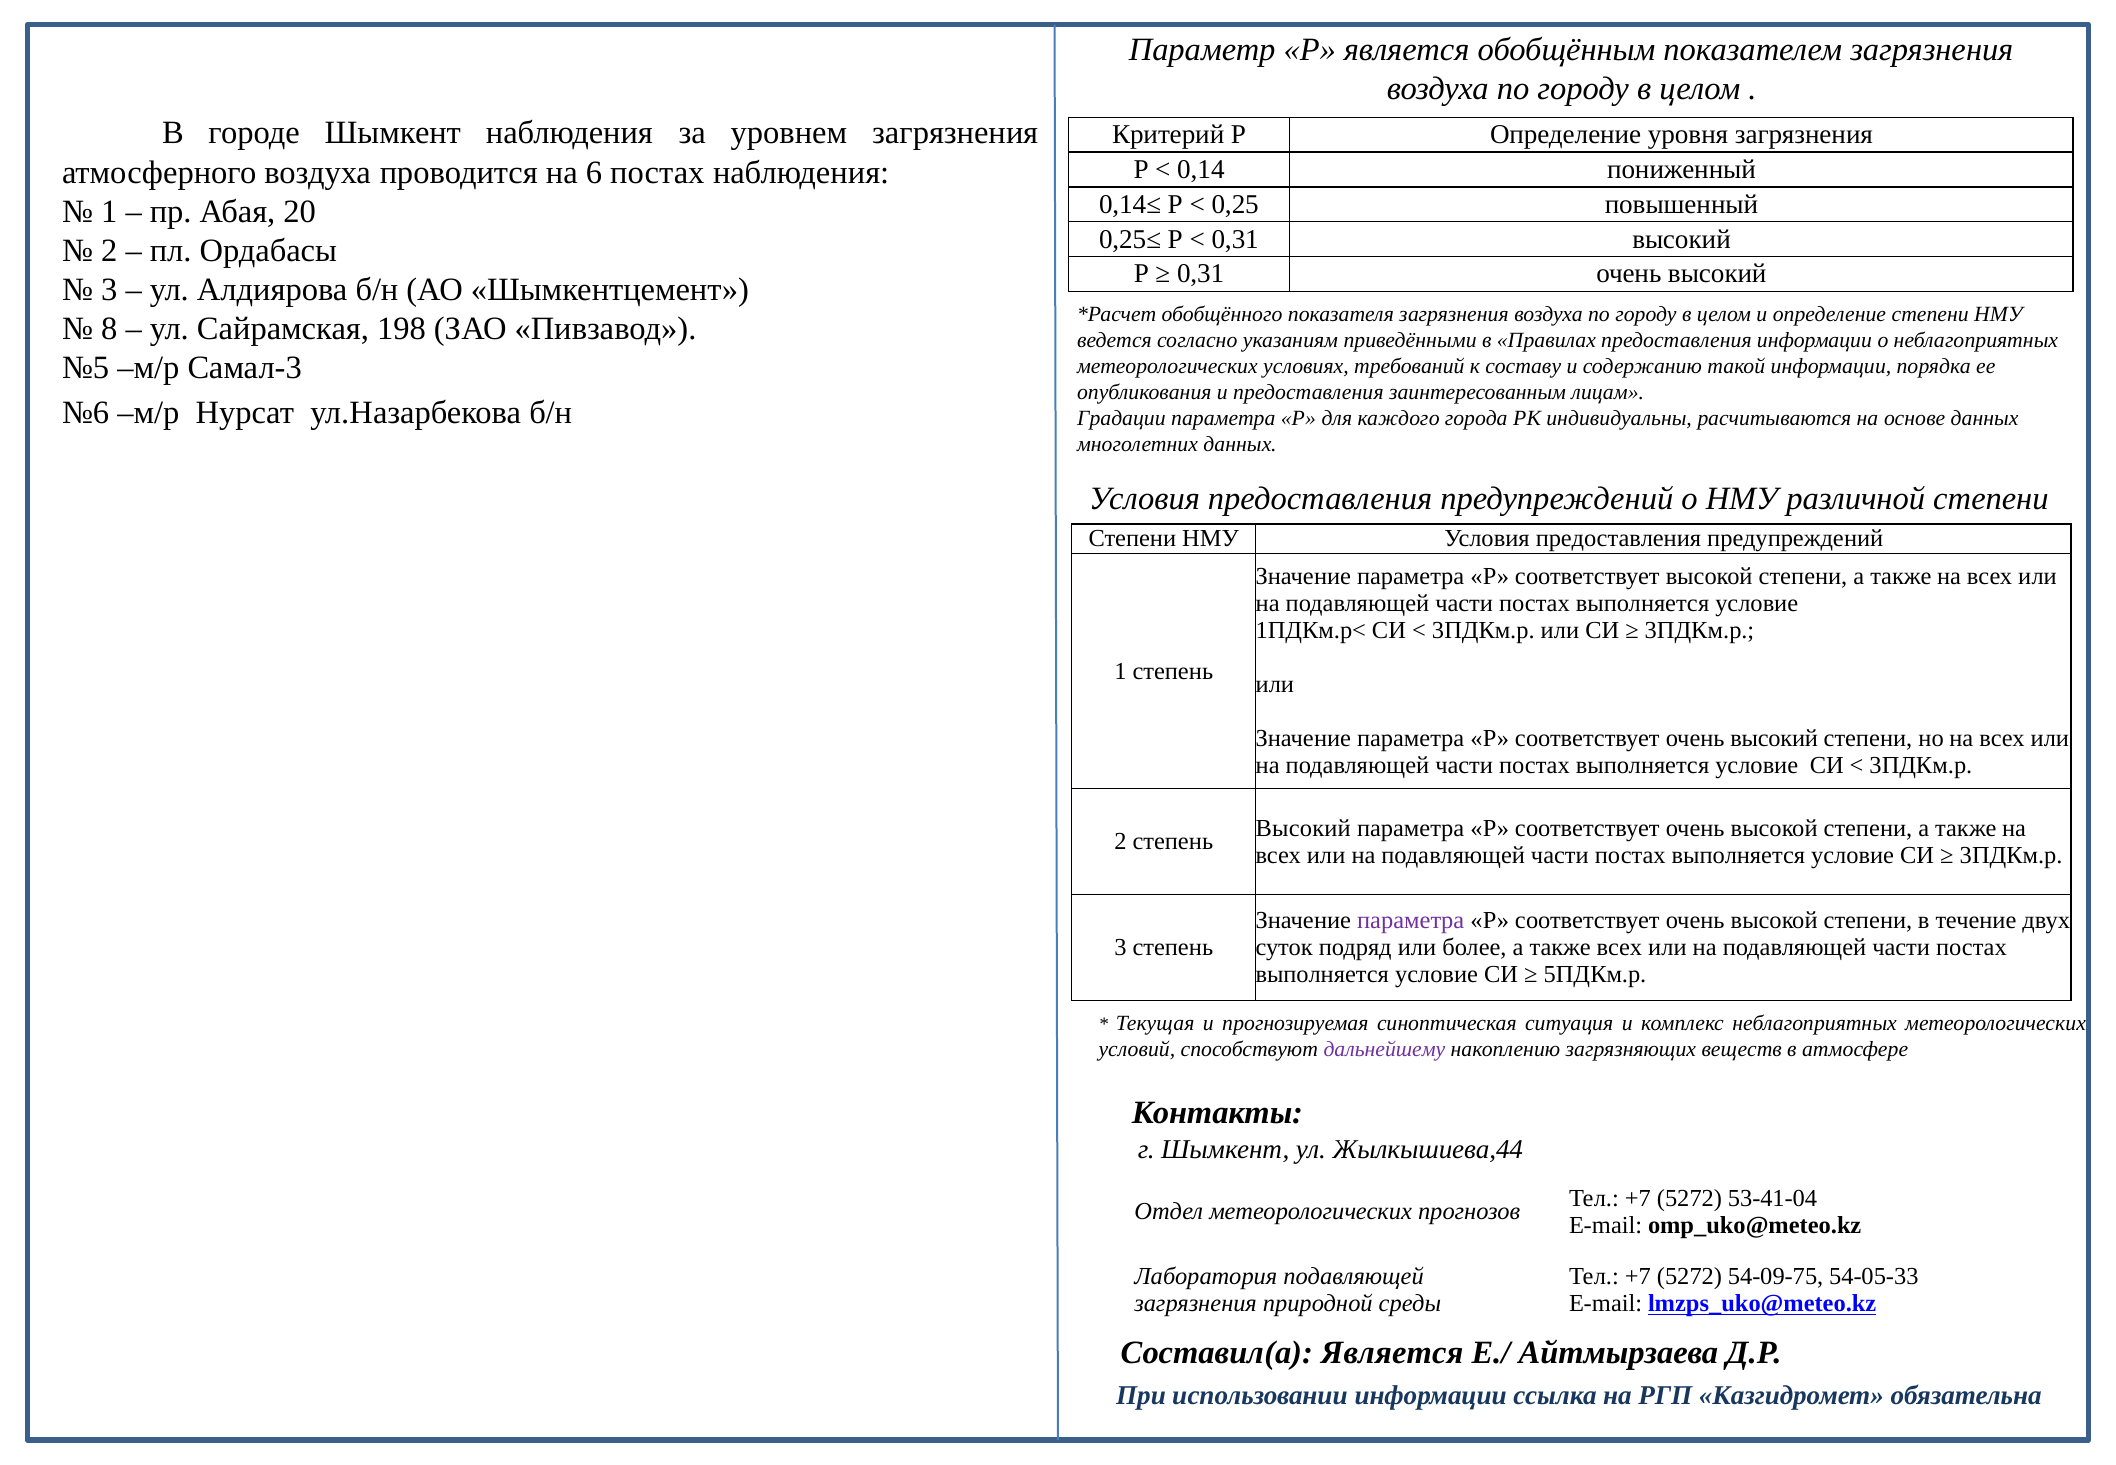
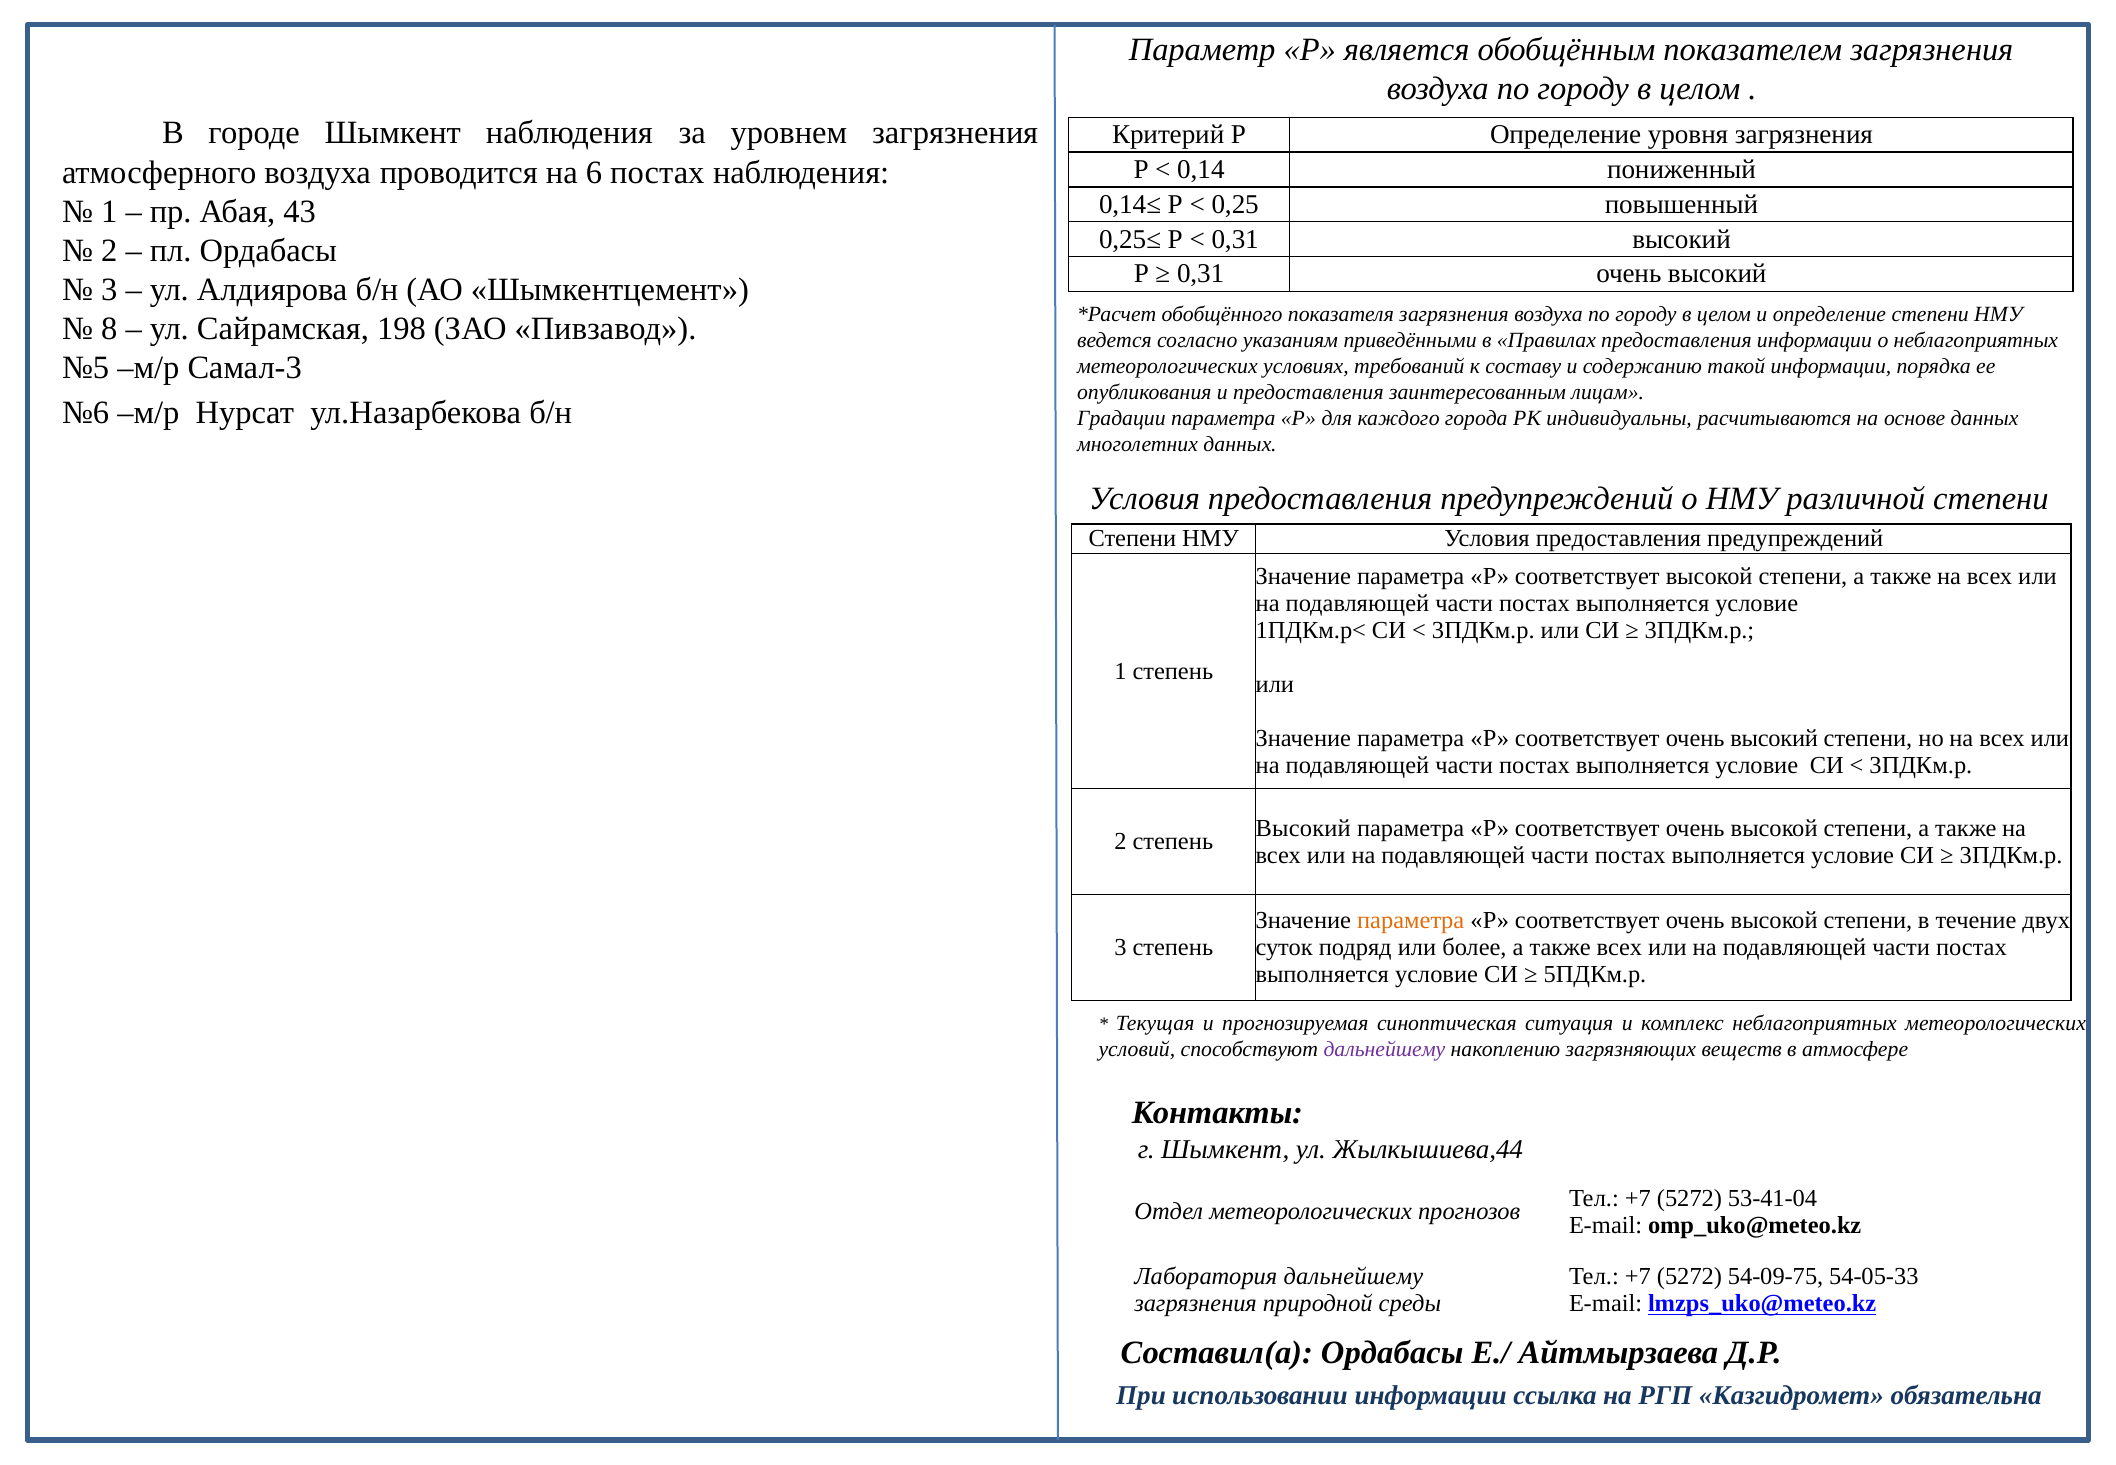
20: 20 -> 43 (300, 211)
параметра colour: purple -> orange (1411, 920)
Лаборатория подавляющей: подавляющей -> дальнейшему (1353, 1276)
Составил(а Является: Является -> Ордабасы (1392, 1353)
